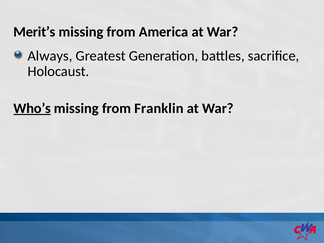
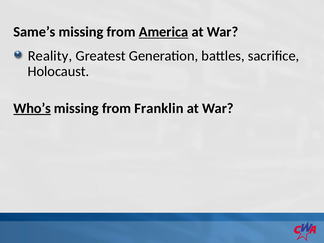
Merit’s: Merit’s -> Same’s (34, 32)
America underline: none -> present (164, 32)
Always: Always -> Reality (50, 56)
